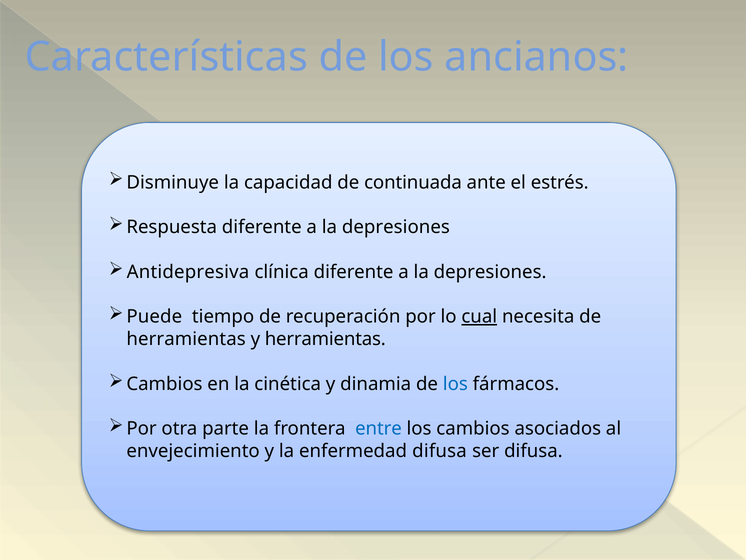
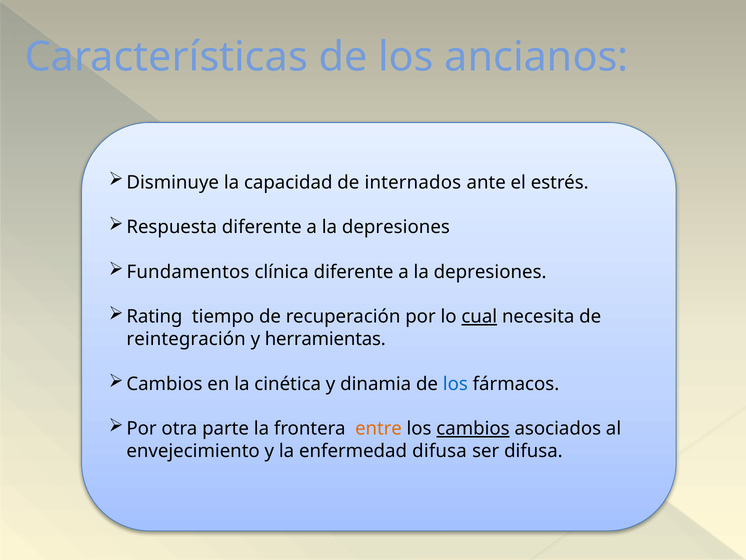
continuada: continuada -> internados (413, 182)
Antidepresiva: Antidepresiva -> Fundamentos (188, 272)
Puede: Puede -> Rating (154, 316)
herramientas: herramientas -> reintegración (186, 339)
entre colour: blue -> orange (378, 428)
cambios underline: none -> present (473, 428)
